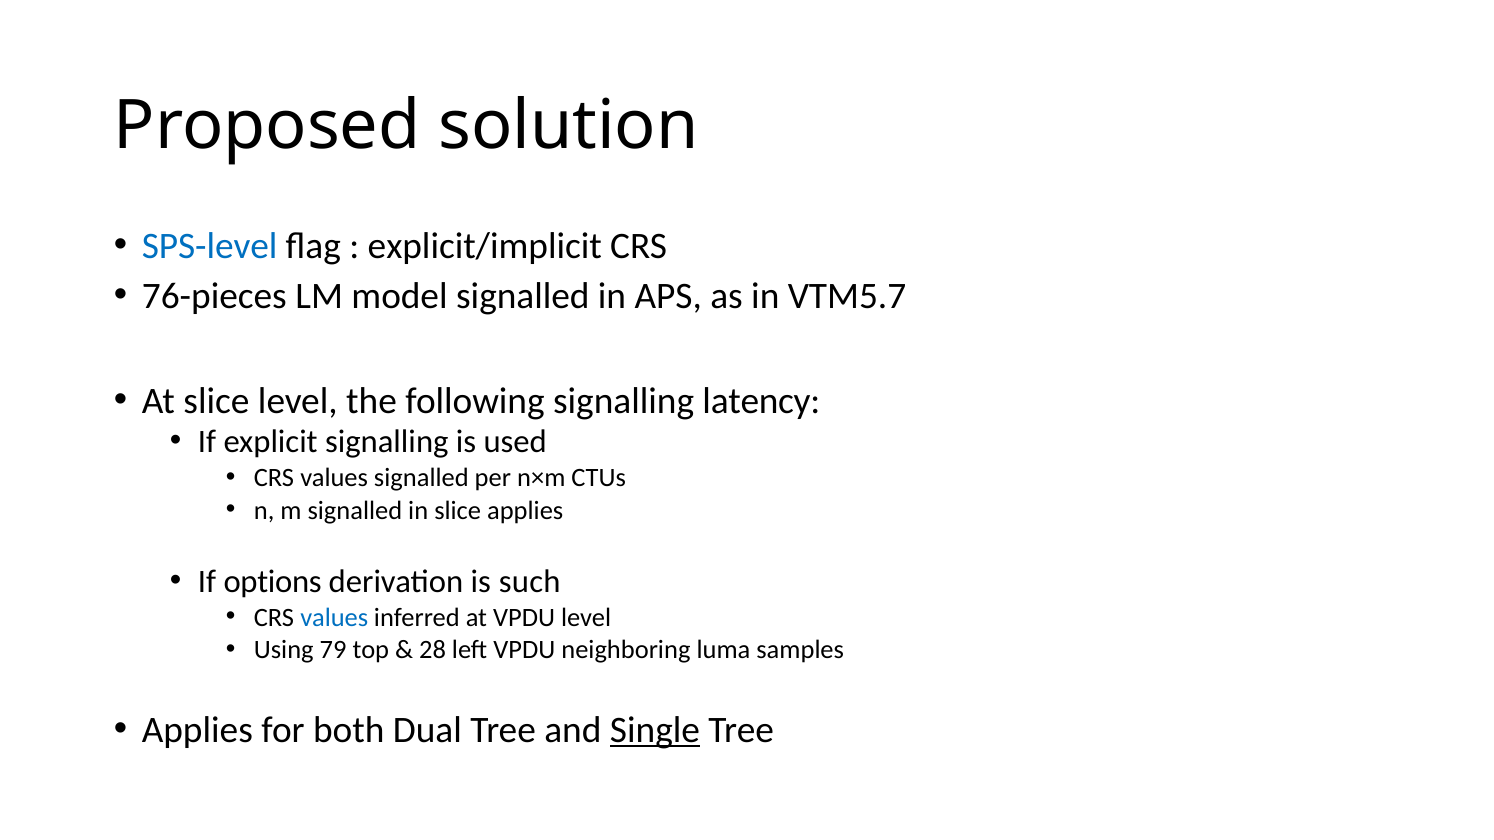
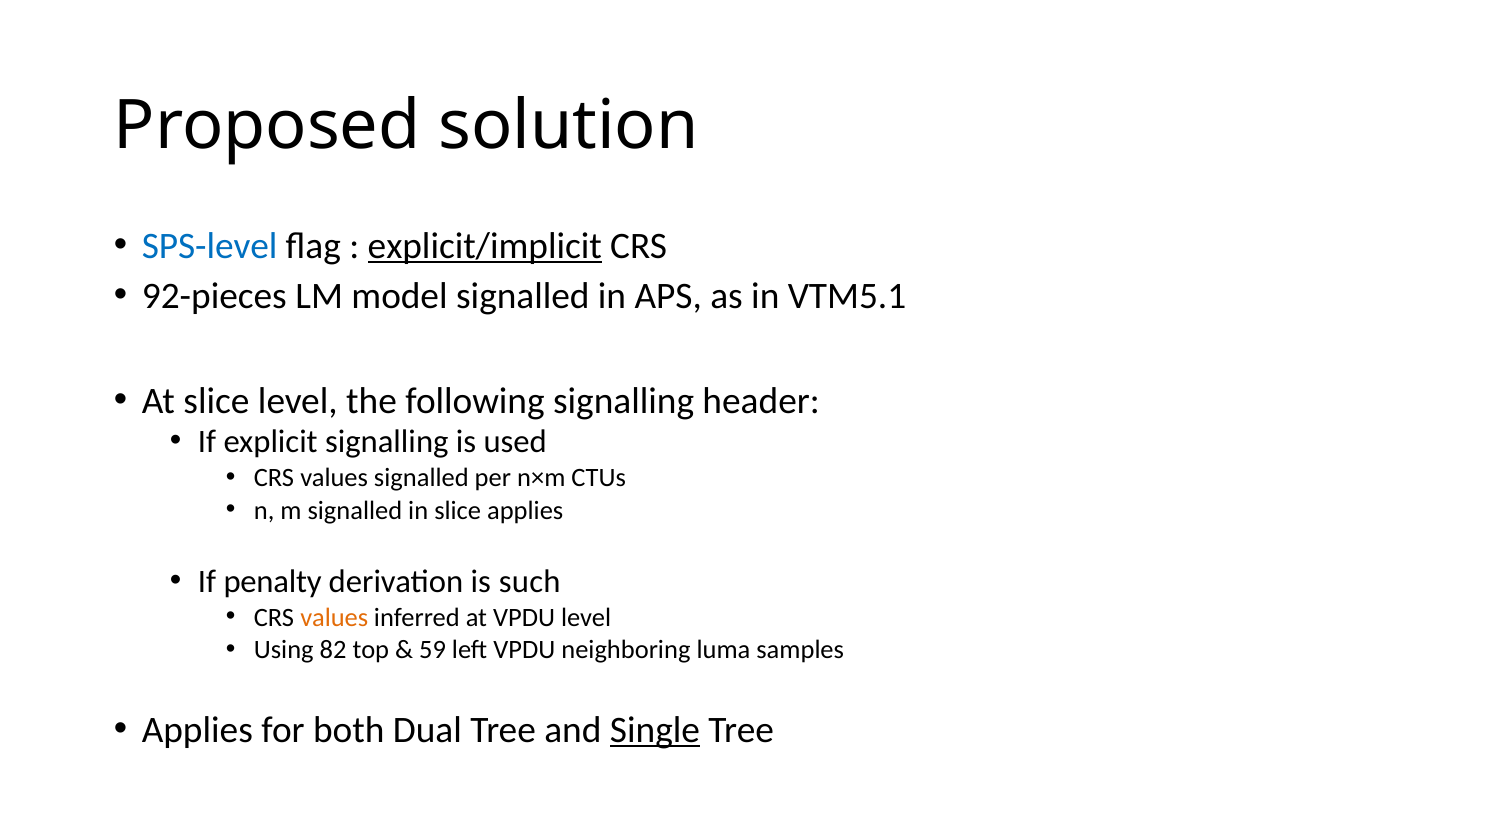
explicit/implicit underline: none -> present (485, 246)
76-pieces: 76-pieces -> 92-pieces (214, 296)
VTM5.7: VTM5.7 -> VTM5.1 (847, 296)
latency: latency -> header (761, 401)
options: options -> penalty (273, 582)
values colour: blue -> orange (334, 618)
79: 79 -> 82 (333, 650)
28: 28 -> 59 (433, 650)
